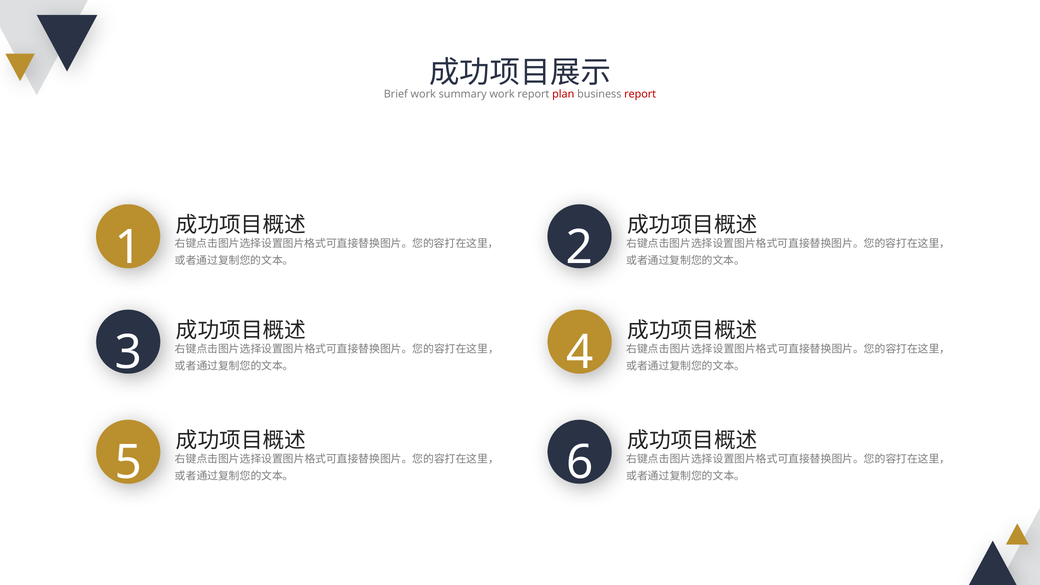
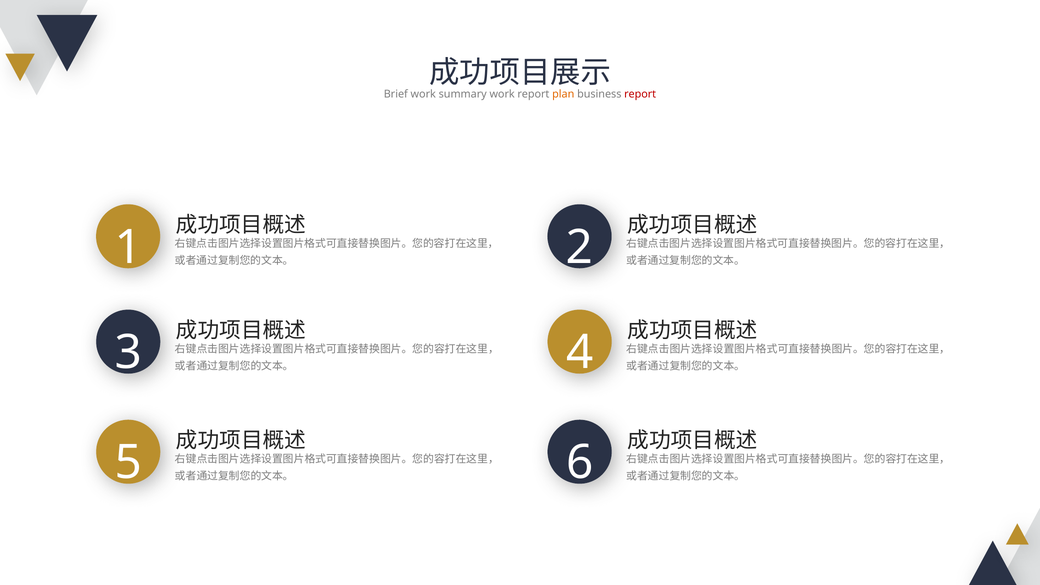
plan colour: red -> orange (563, 94)
